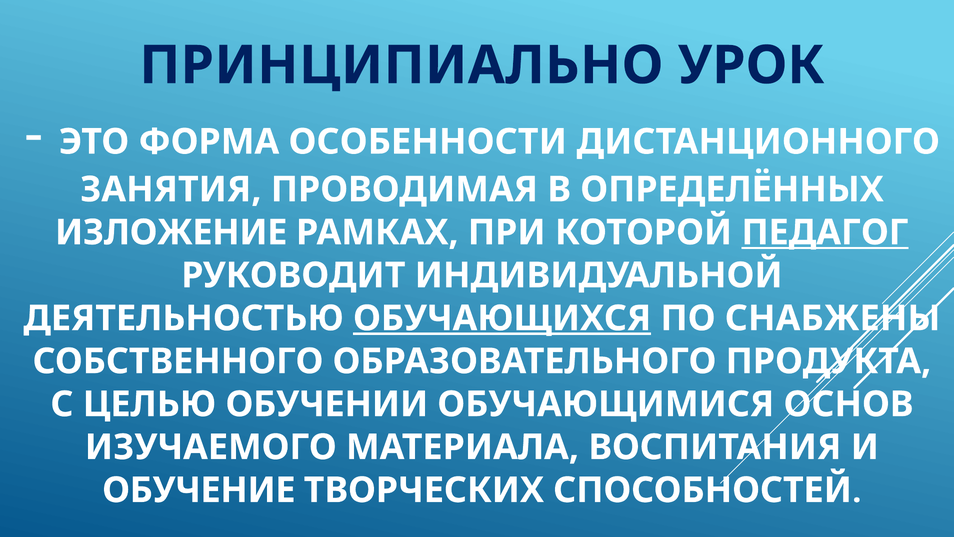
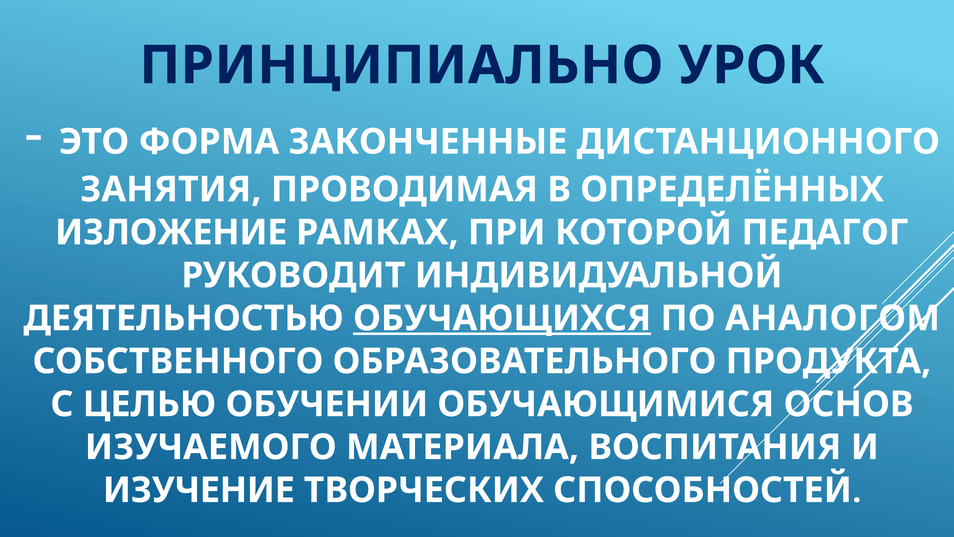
ОСОБЕННОСТИ: ОСОБЕННОСТИ -> ЗАКОНЧЕННЫЕ (428, 142)
ПЕДАГОГ underline: present -> none (825, 232)
СНАБЖЕНЫ: СНАБЖЕНЫ -> АНАЛОГОМ (832, 318)
ОБУЧЕНИЕ: ОБУЧЕНИЕ -> ИЗУЧЕНИЕ (199, 490)
